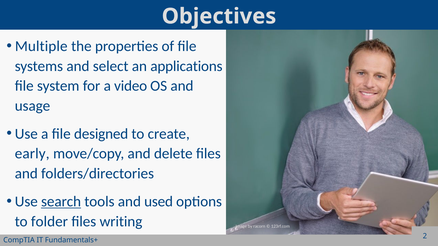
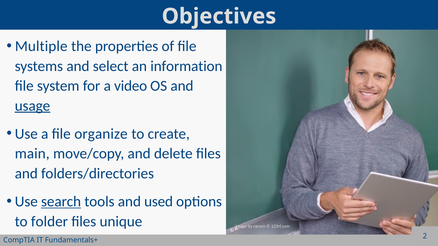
applications: applications -> information (186, 66)
usage underline: none -> present (32, 106)
designed: designed -> organize (101, 134)
early: early -> main (32, 154)
writing: writing -> unique (121, 222)
